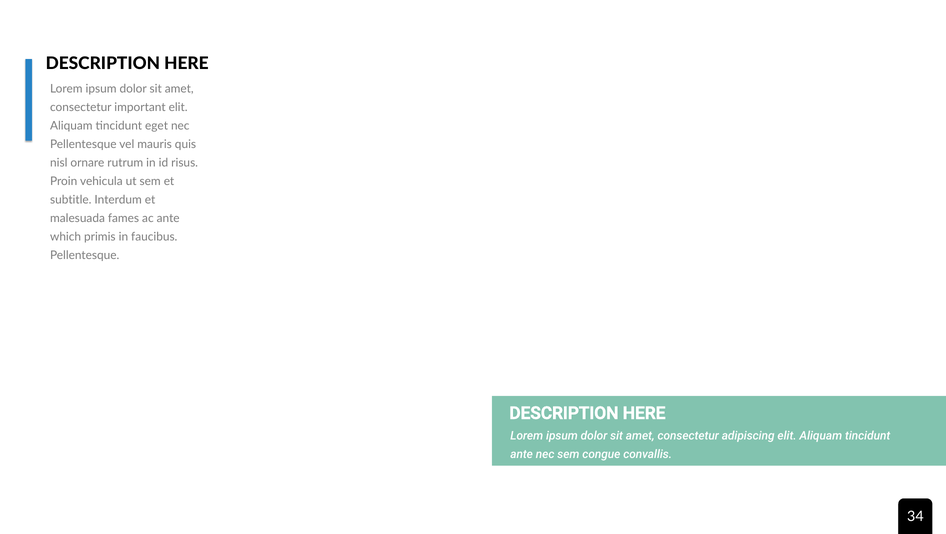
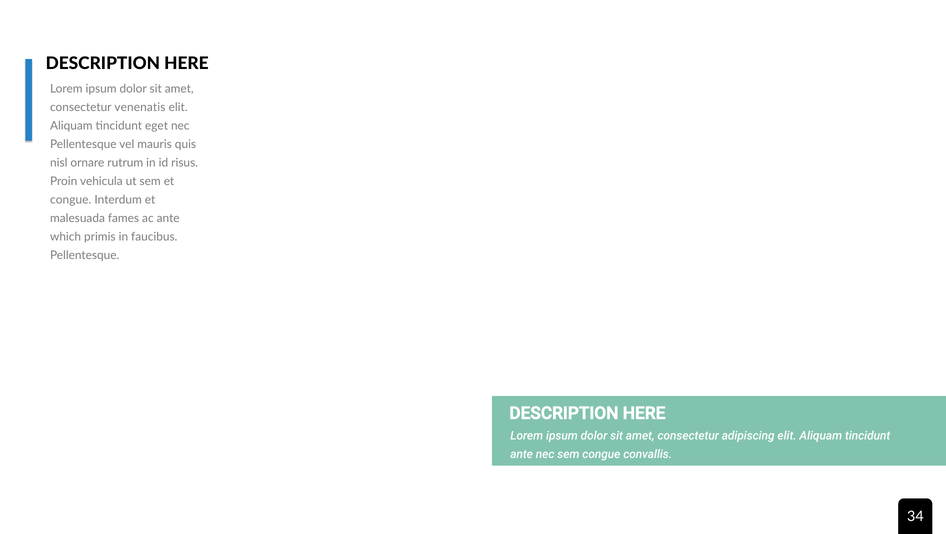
important: important -> venenatis (140, 107)
subtitle: subtitle -> congue (71, 200)
